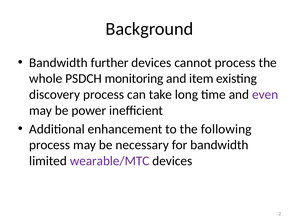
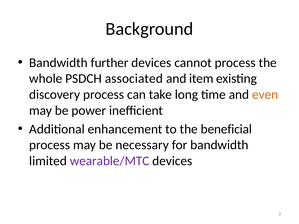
monitoring: monitoring -> associated (134, 79)
even colour: purple -> orange (265, 95)
following: following -> beneficial (226, 129)
